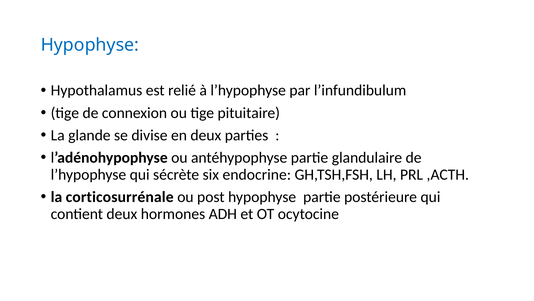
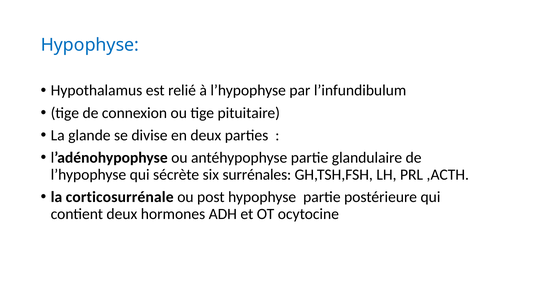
endocrine: endocrine -> surrénales (257, 174)
